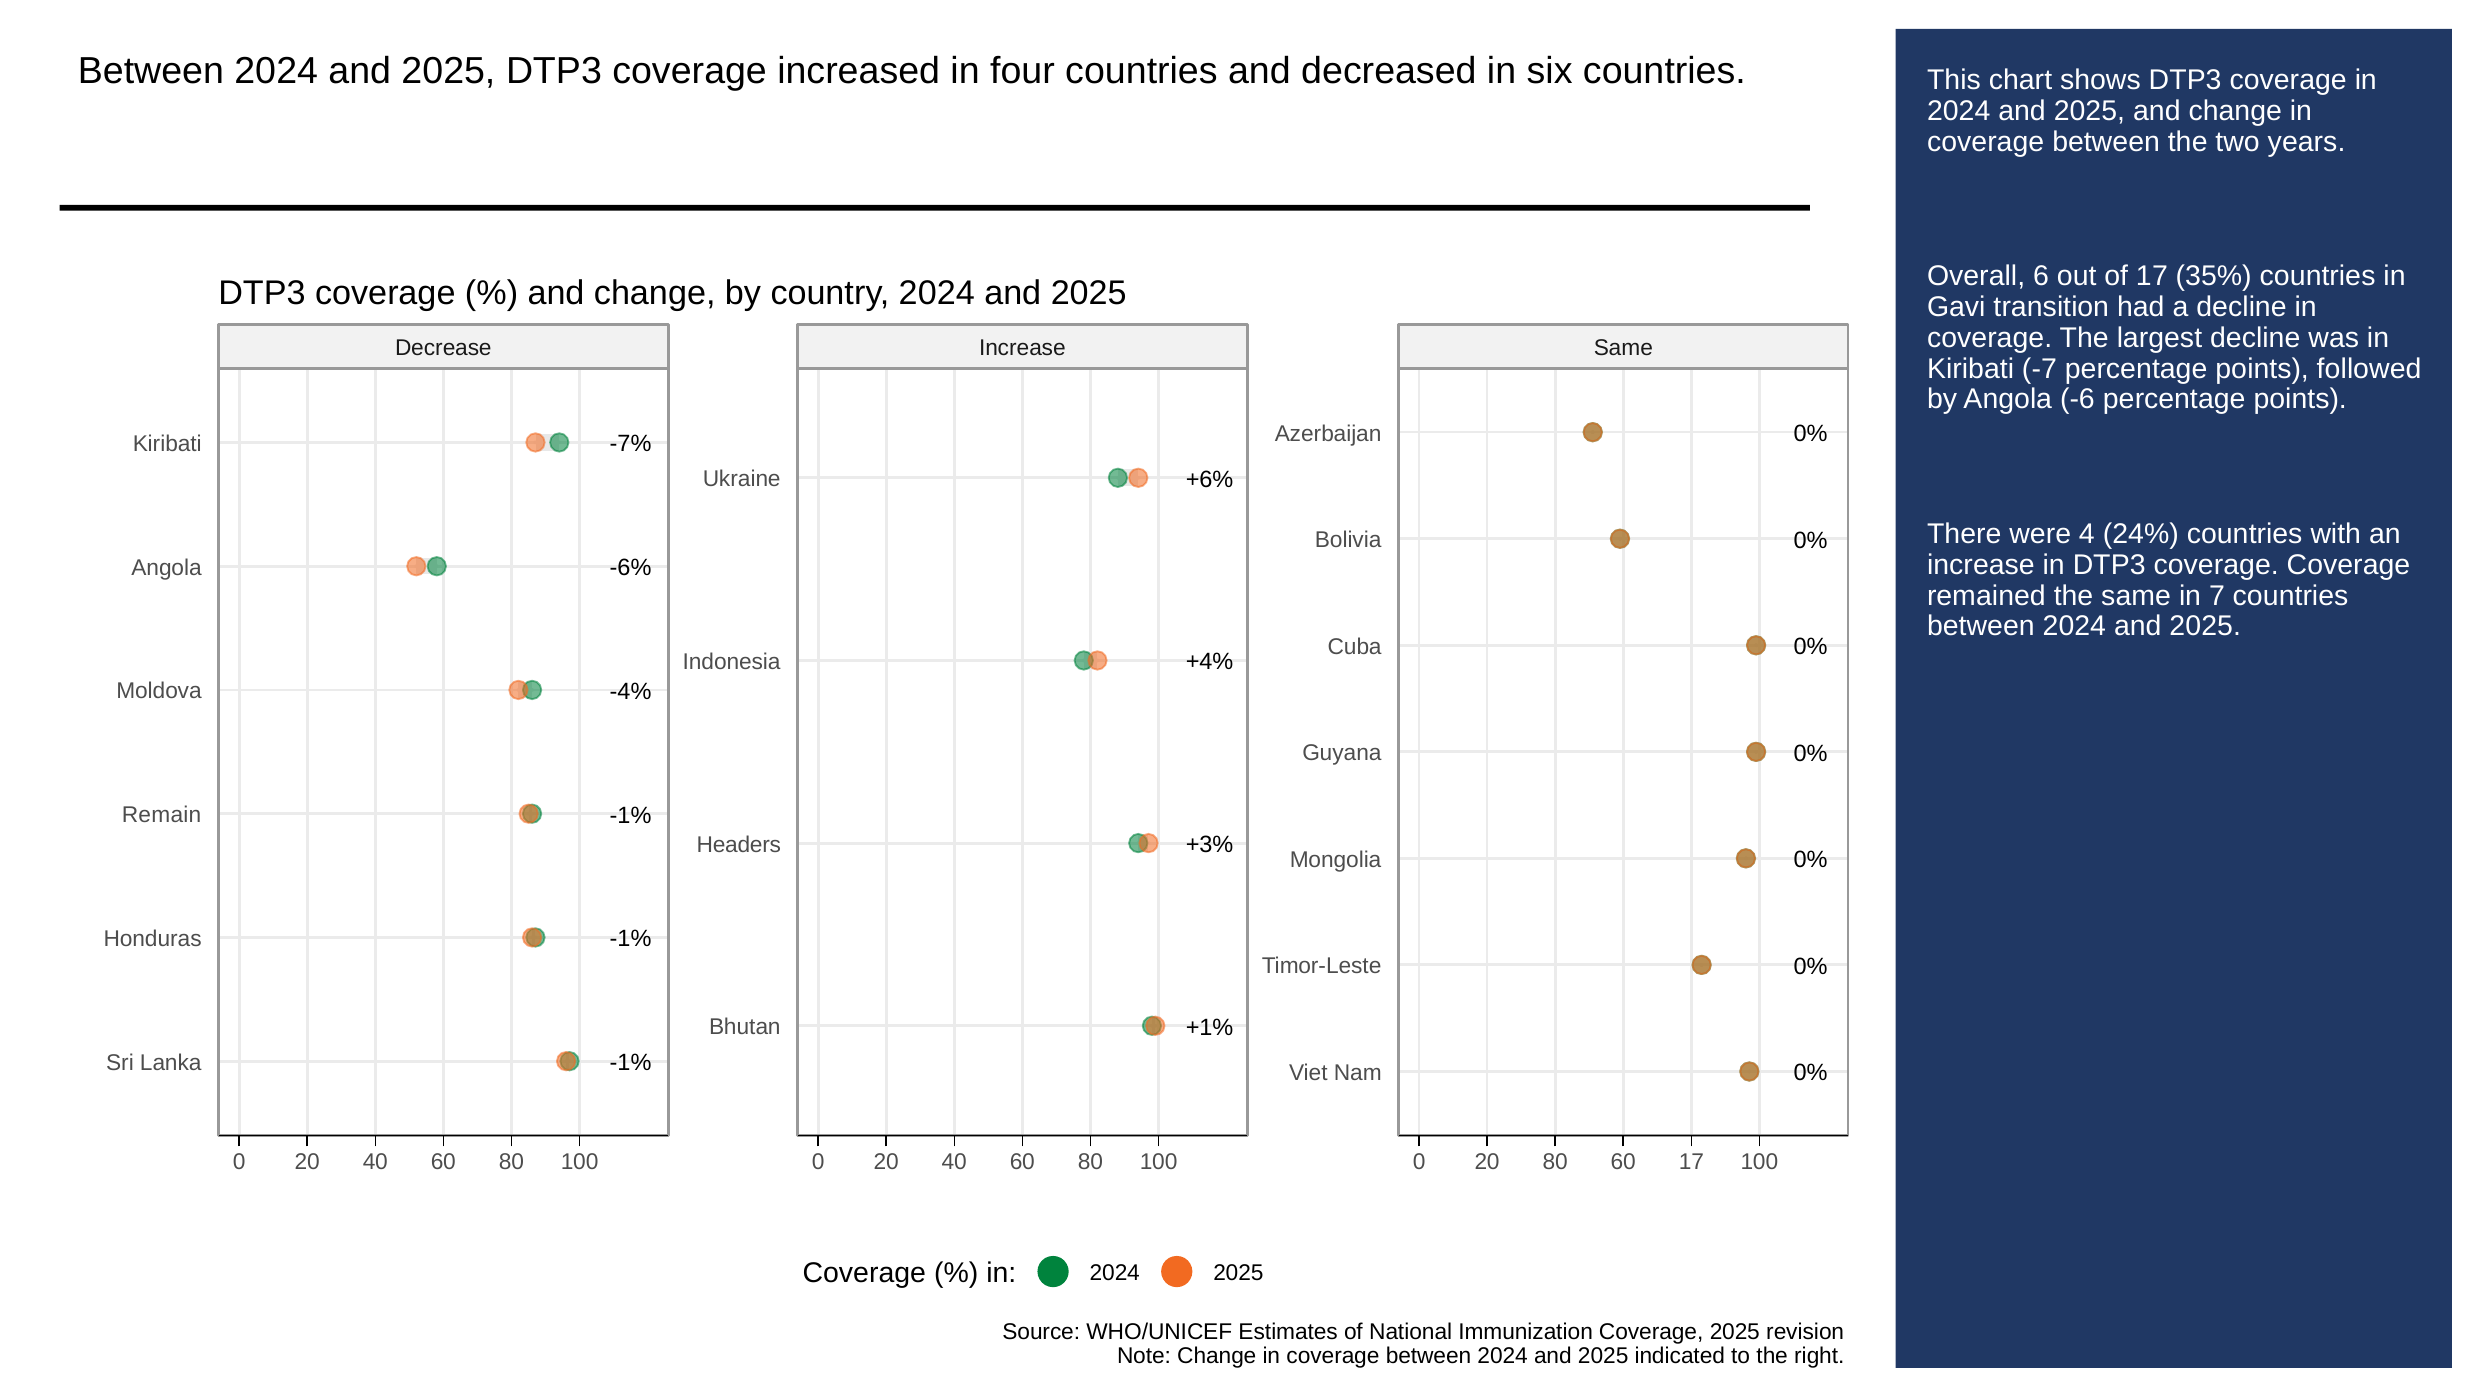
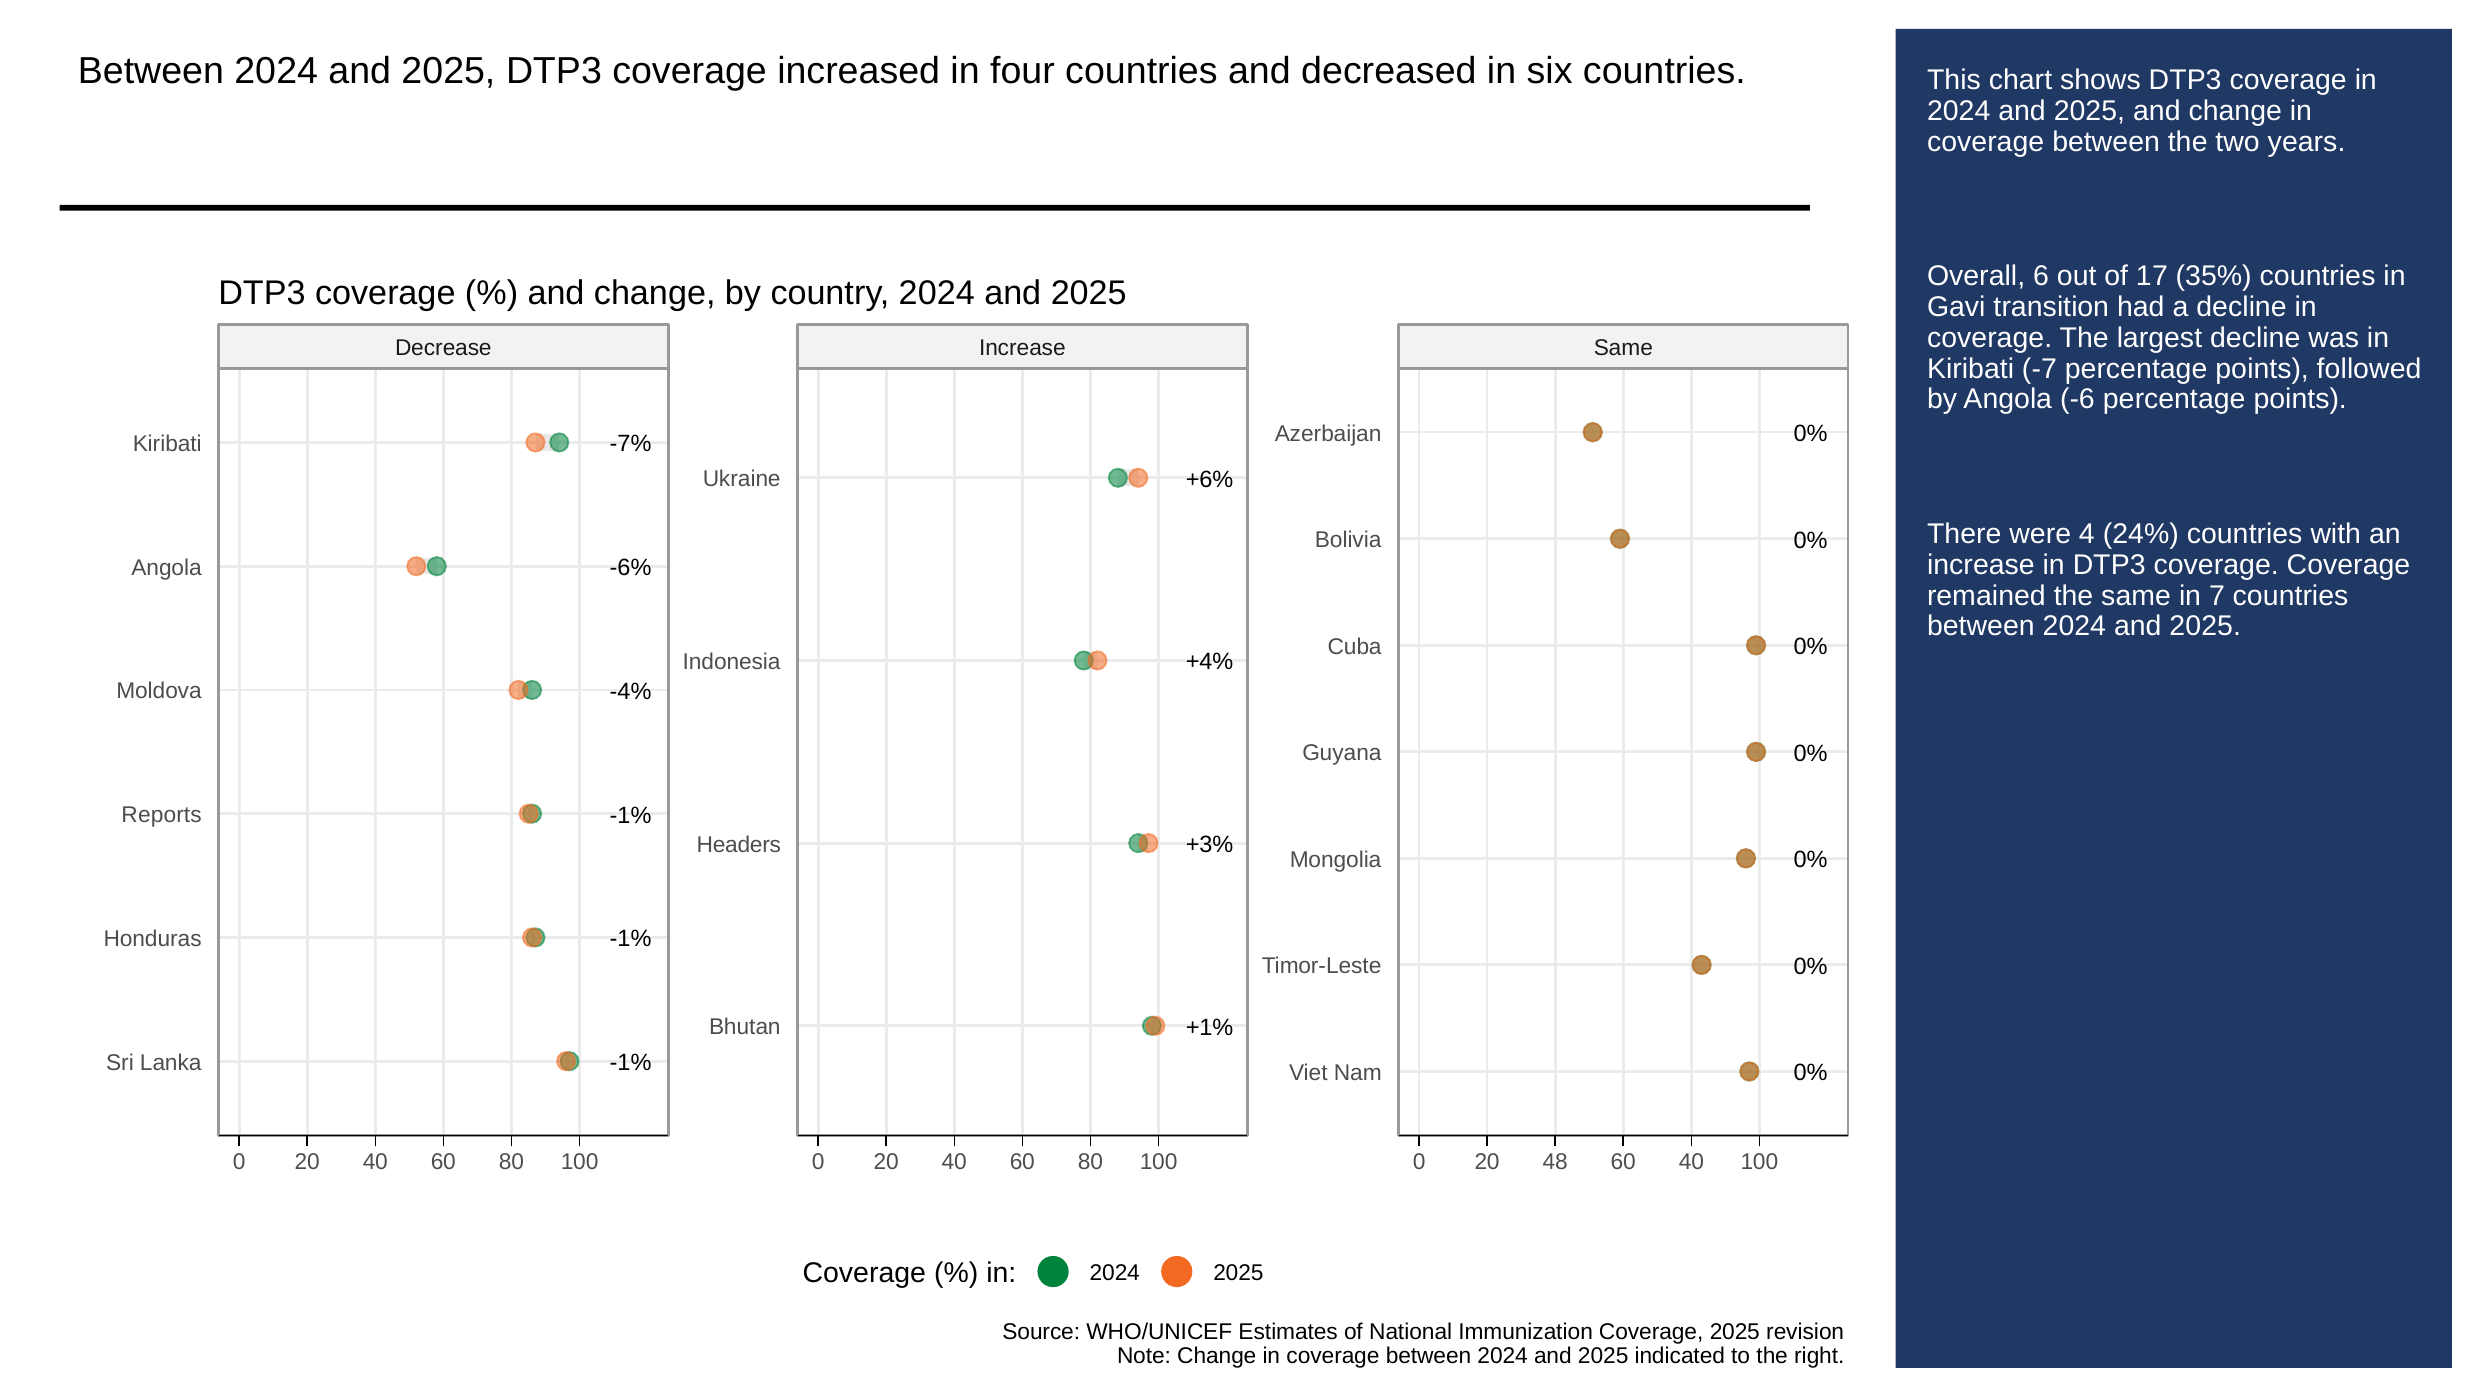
Remain: Remain -> Reports (162, 815)
20 80: 80 -> 48 (1555, 1162)
60 17: 17 -> 40 (1691, 1162)
